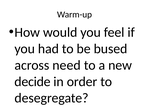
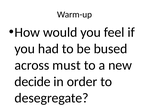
need: need -> must (67, 65)
